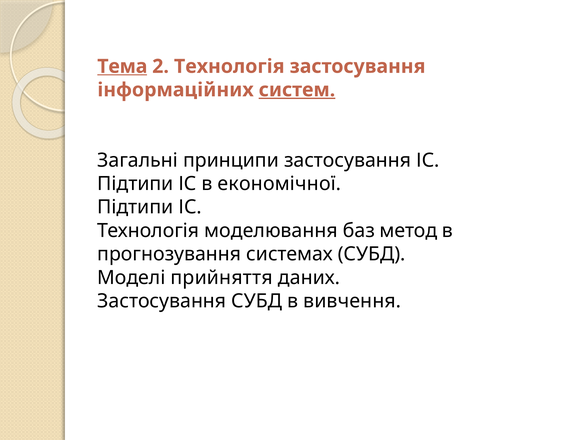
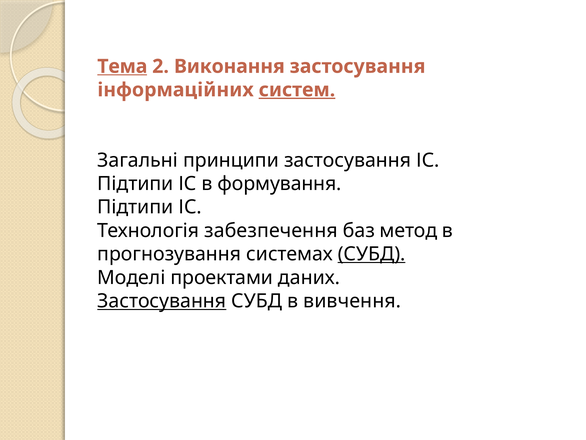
2 Технологія: Технологія -> Виконання (229, 66)
економічної: економічної -> формування (280, 184)
моделювання: моделювання -> забезпечення (271, 230)
СУБД underline: none -> present (372, 254)
прийняття: прийняття -> проектами (222, 277)
Застосування underline: none -> present (162, 301)
